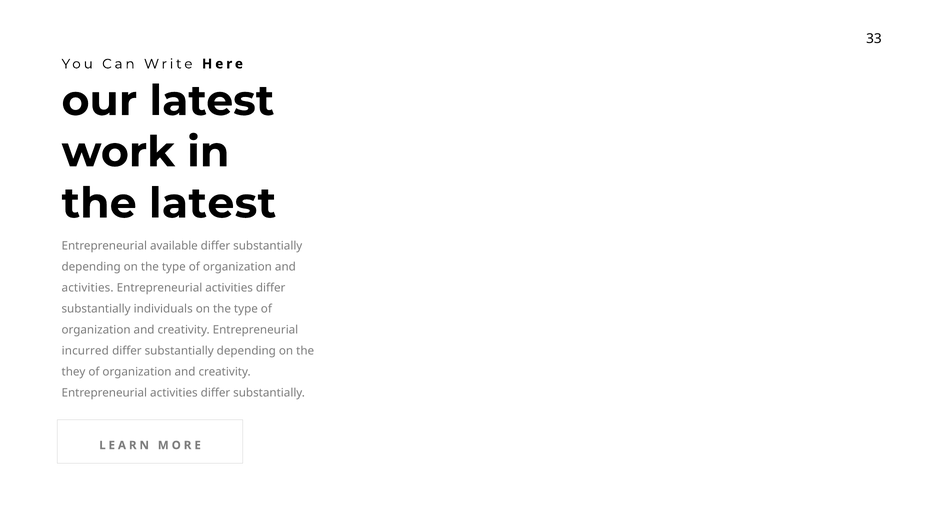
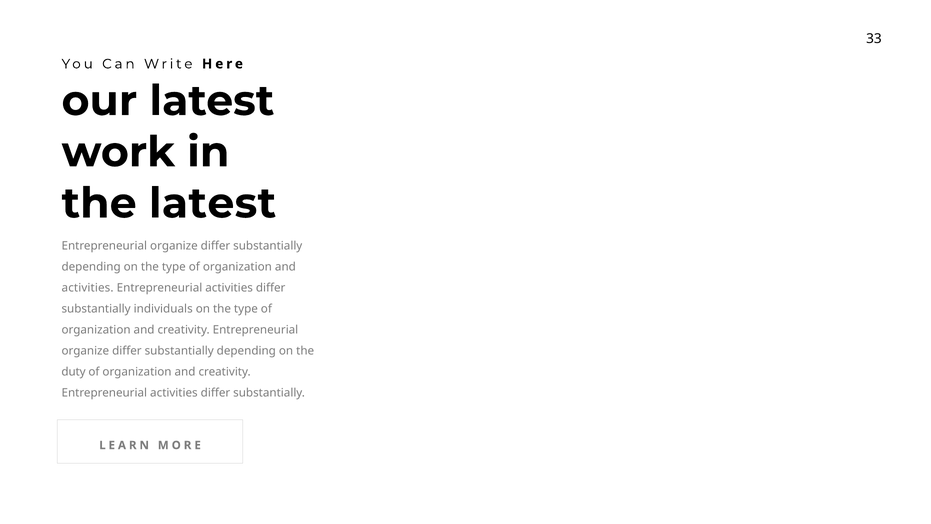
available: available -> organize (174, 246)
incurred: incurred -> organize (85, 351)
they: they -> duty (74, 372)
